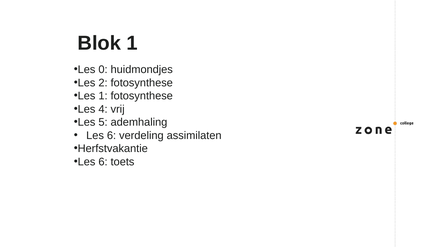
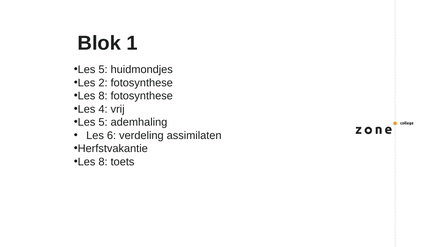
0: 0 -> 5 (103, 70)
1: 1 -> 8 (103, 96)
6: 6 -> 8 (103, 162)
